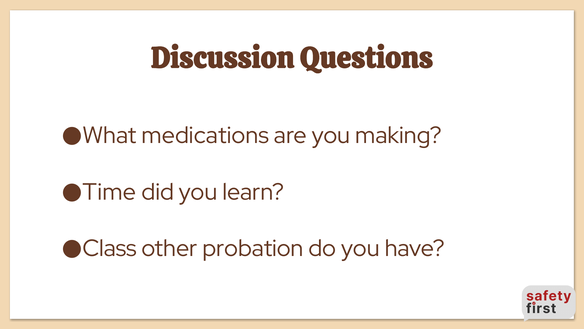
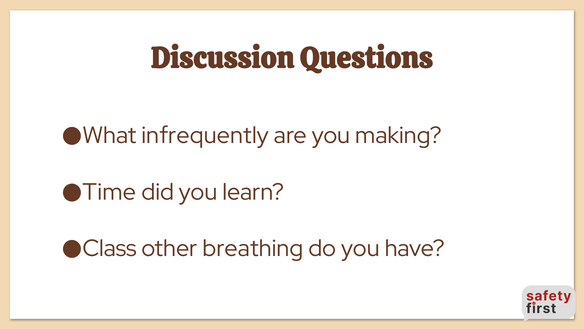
medications: medications -> infrequently (205, 135)
probation: probation -> breathing (253, 248)
